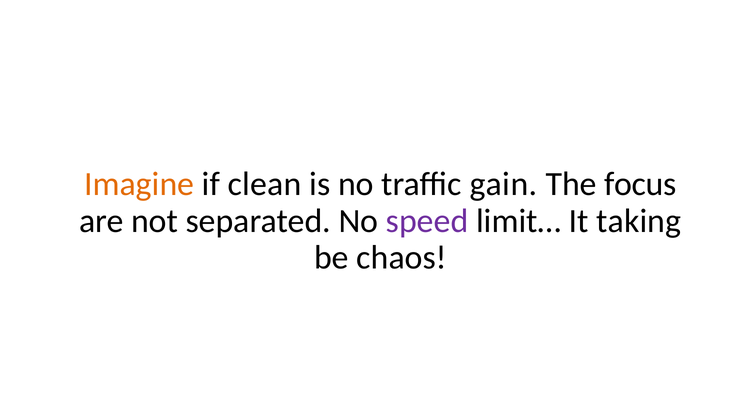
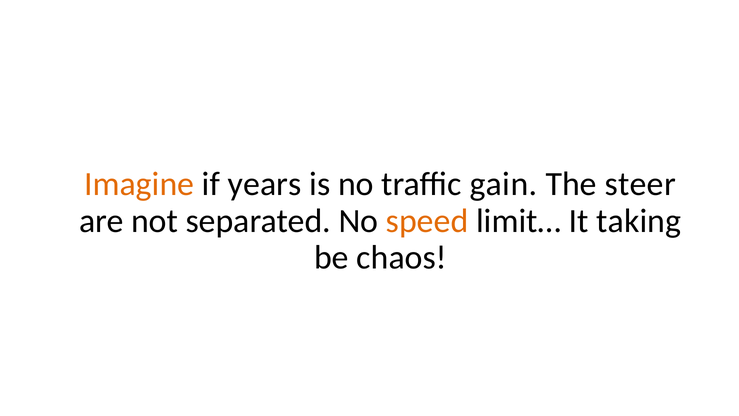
clean: clean -> years (265, 184)
focus: focus -> steer (640, 184)
speed colour: purple -> orange (427, 221)
